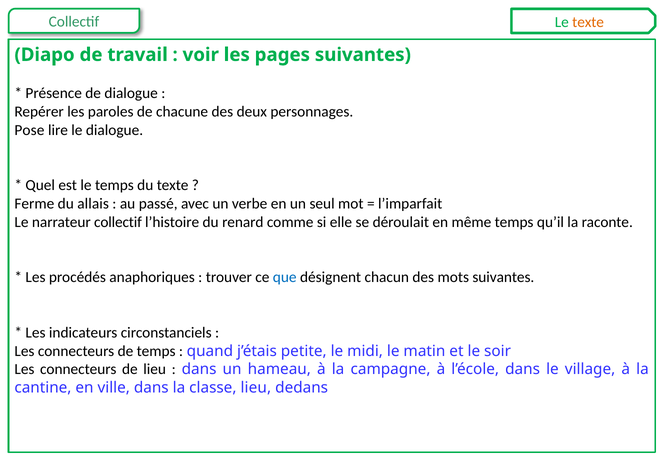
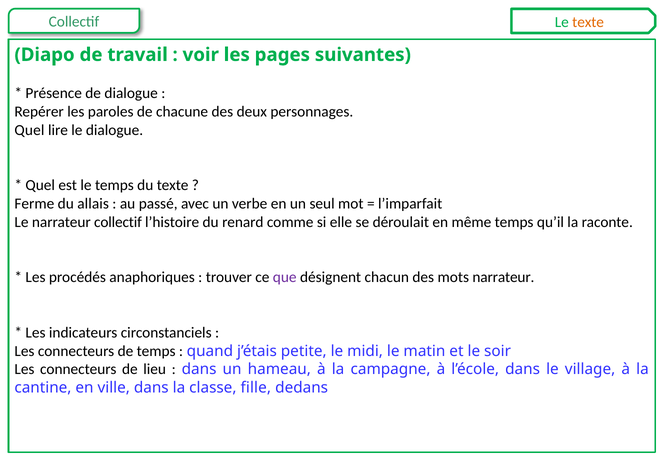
Pose: Pose -> Quel (29, 130)
que colour: blue -> purple (285, 277)
mots suivantes: suivantes -> narrateur (503, 277)
classe lieu: lieu -> fille (256, 388)
